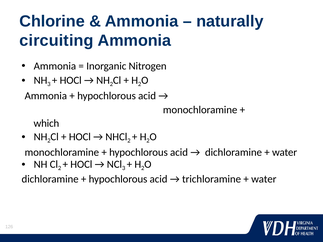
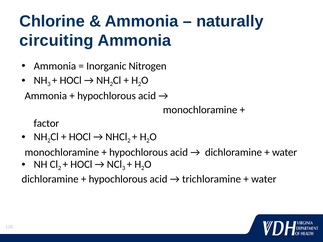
which: which -> factor (46, 123)
